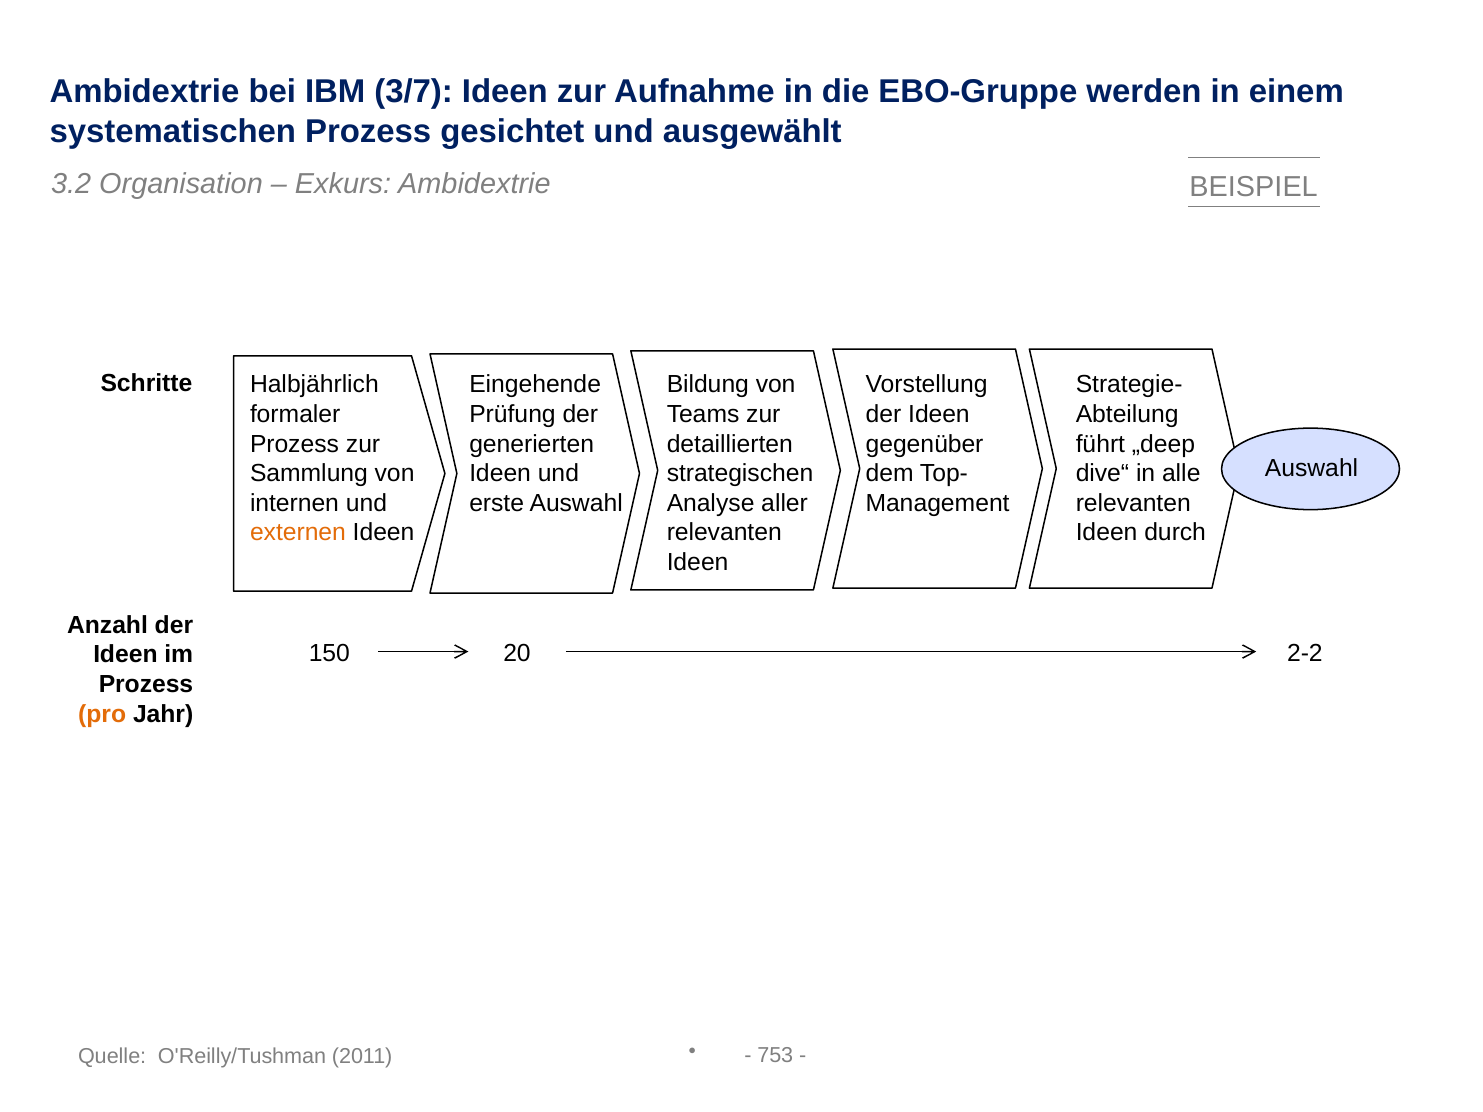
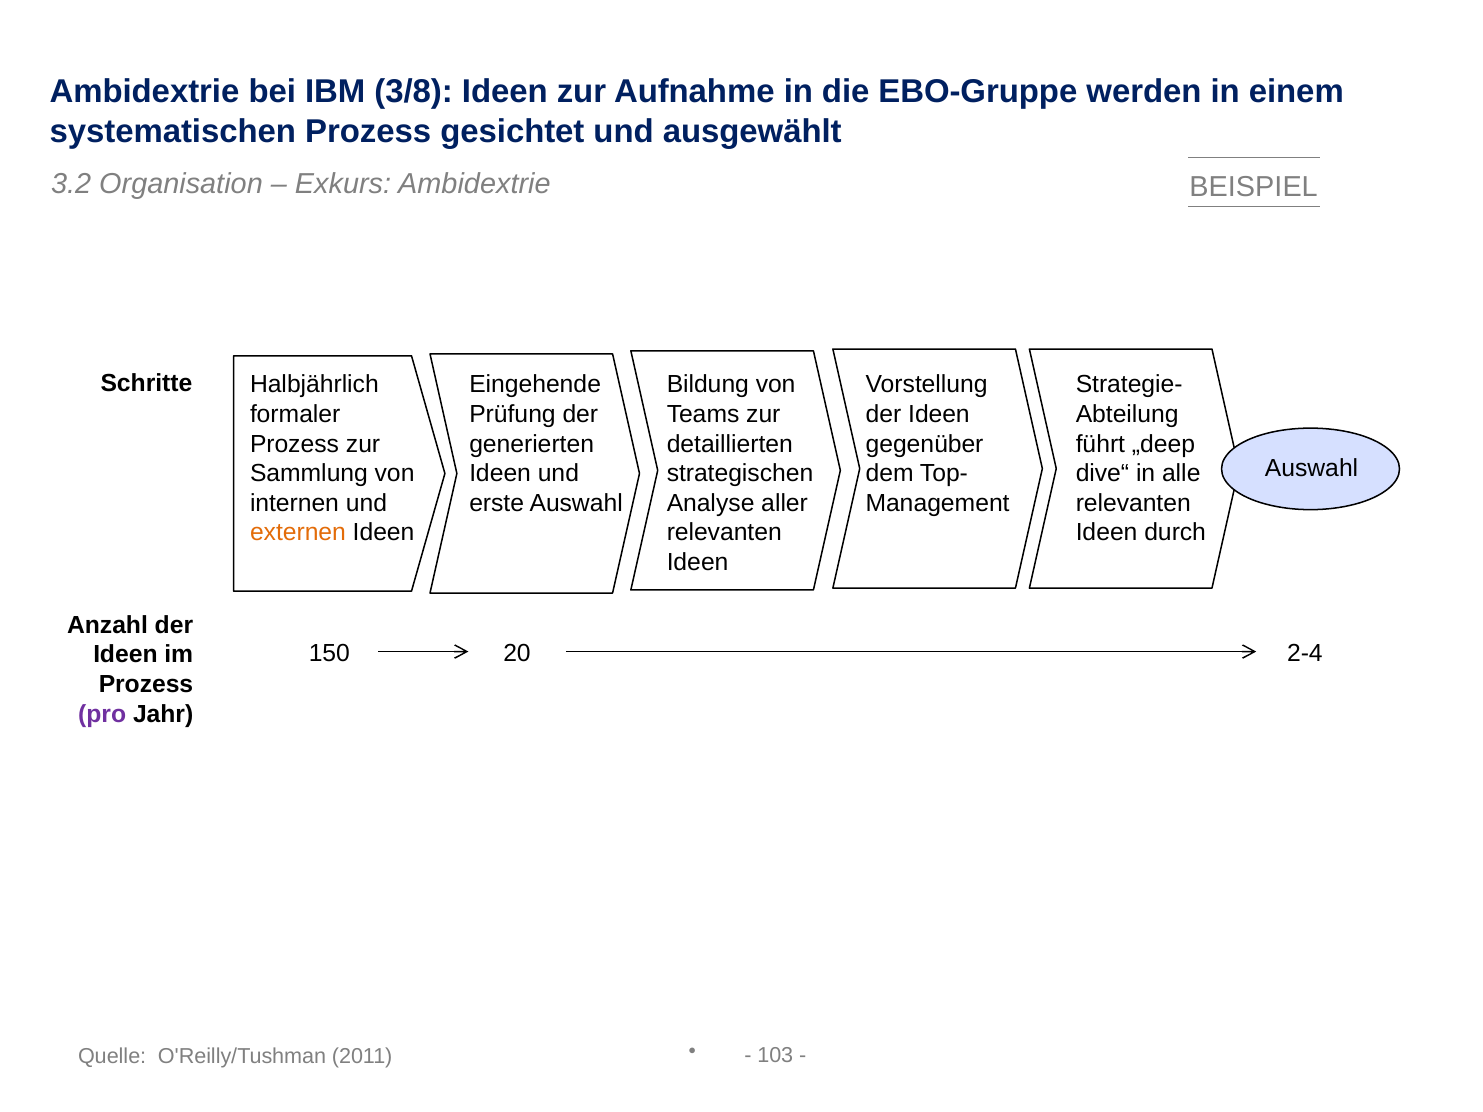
3/7: 3/7 -> 3/8 (414, 92)
2-2: 2-2 -> 2-4 (1305, 653)
pro colour: orange -> purple (102, 714)
753: 753 -> 103 (775, 1055)
